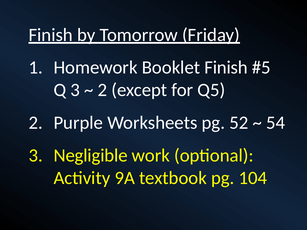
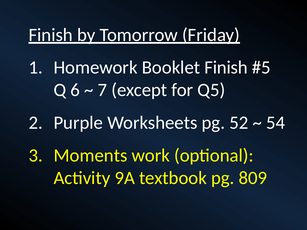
Q 3: 3 -> 6 (75, 90)
2: 2 -> 7 (102, 90)
Negligible: Negligible -> Moments (90, 156)
104: 104 -> 809 (253, 178)
